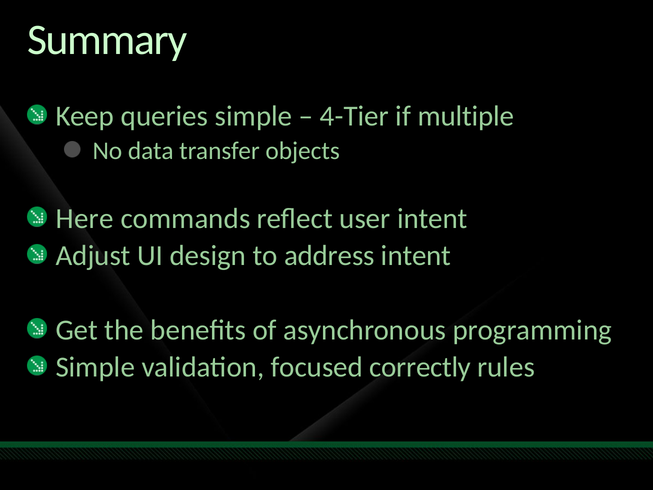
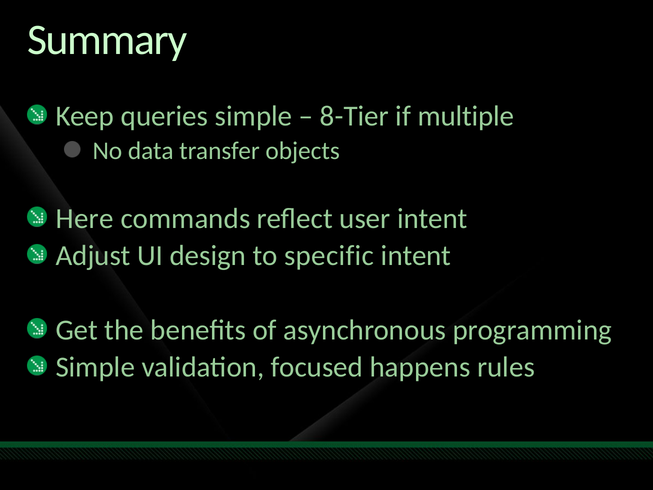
4-Tier: 4-Tier -> 8-Tier (354, 116)
address: address -> specific (329, 256)
correctly: correctly -> happens (420, 367)
